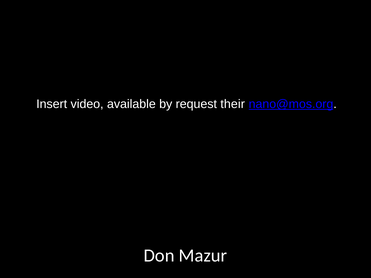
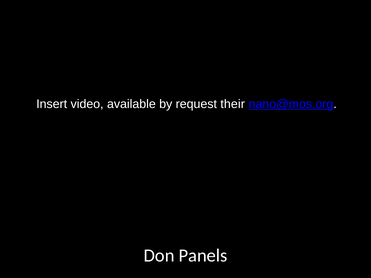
Mazur: Mazur -> Panels (203, 256)
